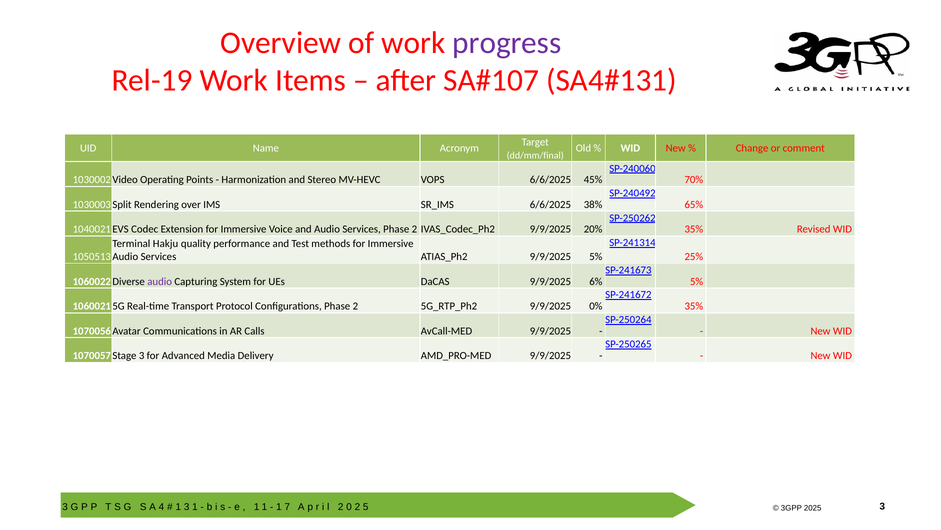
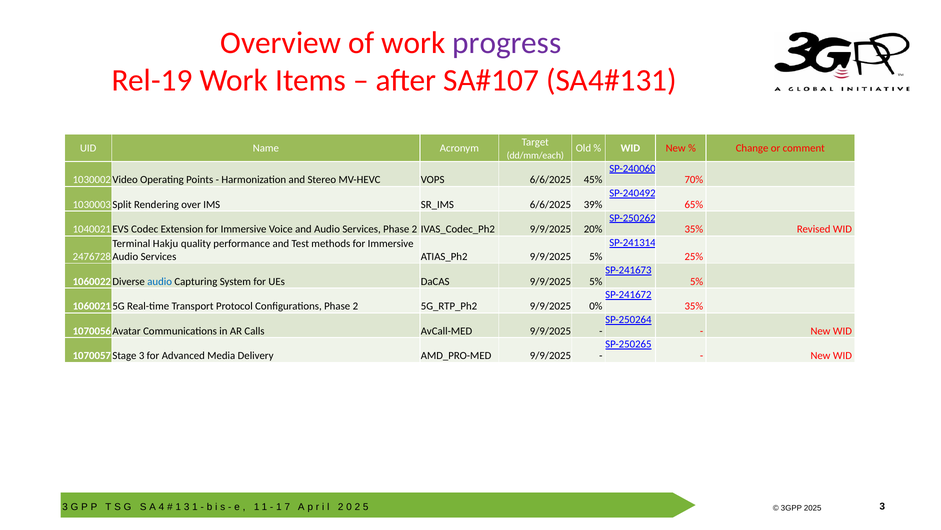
dd/mm/final: dd/mm/final -> dd/mm/each (535, 155)
38%: 38% -> 39% (593, 204)
1050513: 1050513 -> 2476728 (92, 256)
audio colour: purple -> blue (160, 281)
DaCAS 9/9/2025 6%: 6% -> 5% (596, 281)
